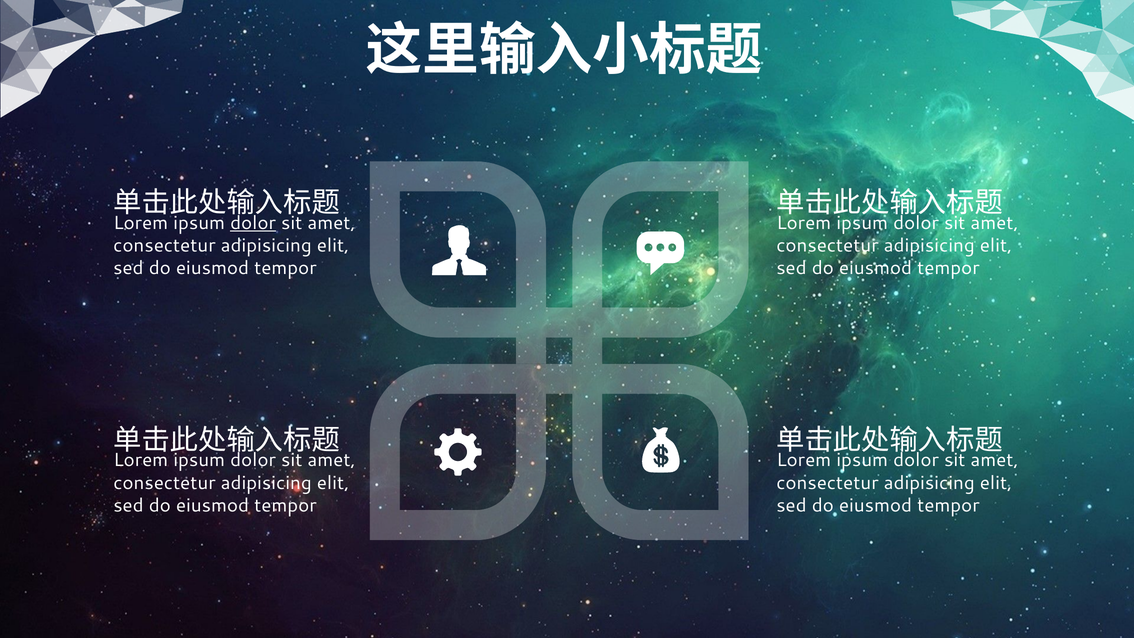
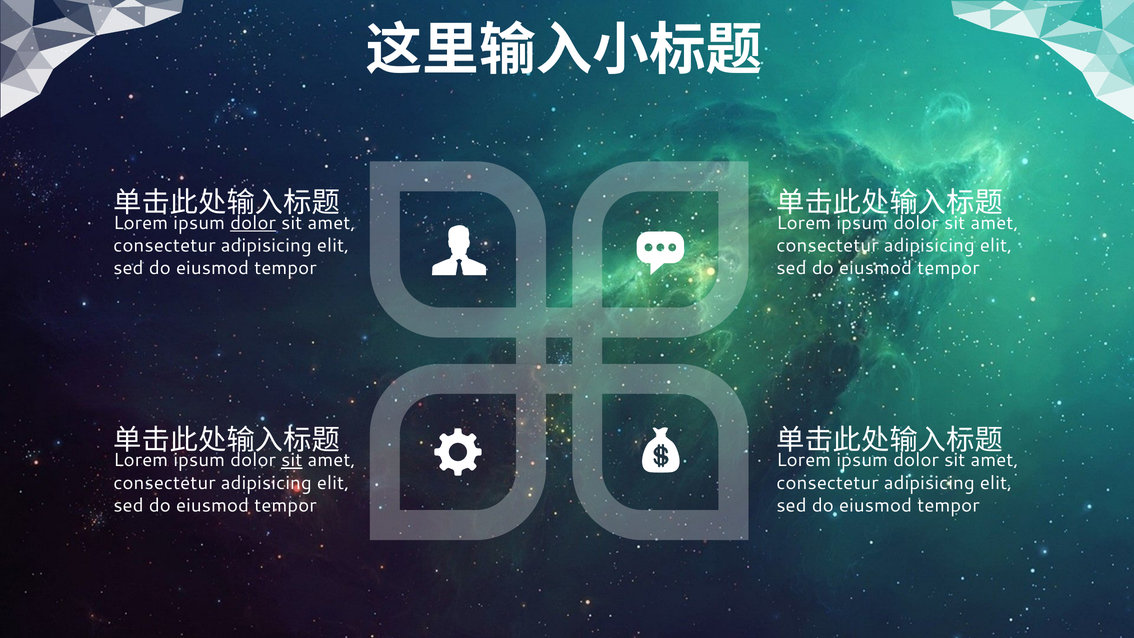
sit underline: none -> present (292, 460)
